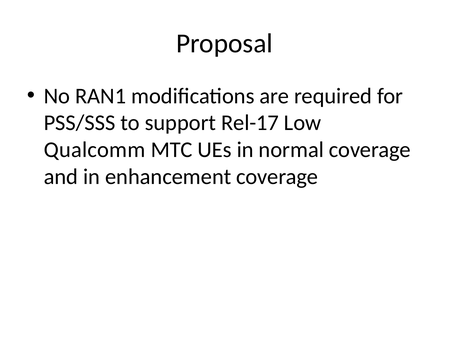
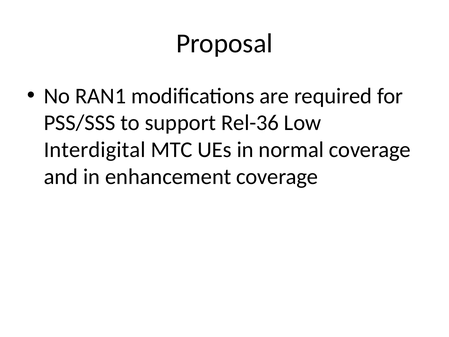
Rel-17: Rel-17 -> Rel-36 (250, 123)
Qualcomm: Qualcomm -> Interdigital (95, 150)
